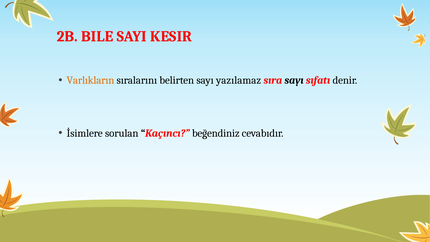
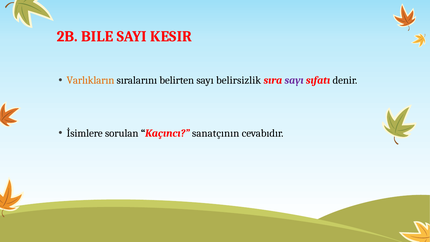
yazılamaz: yazılamaz -> belirsizlik (239, 80)
sayı colour: black -> purple (294, 80)
beğendiniz: beğendiniz -> sanatçının (216, 133)
